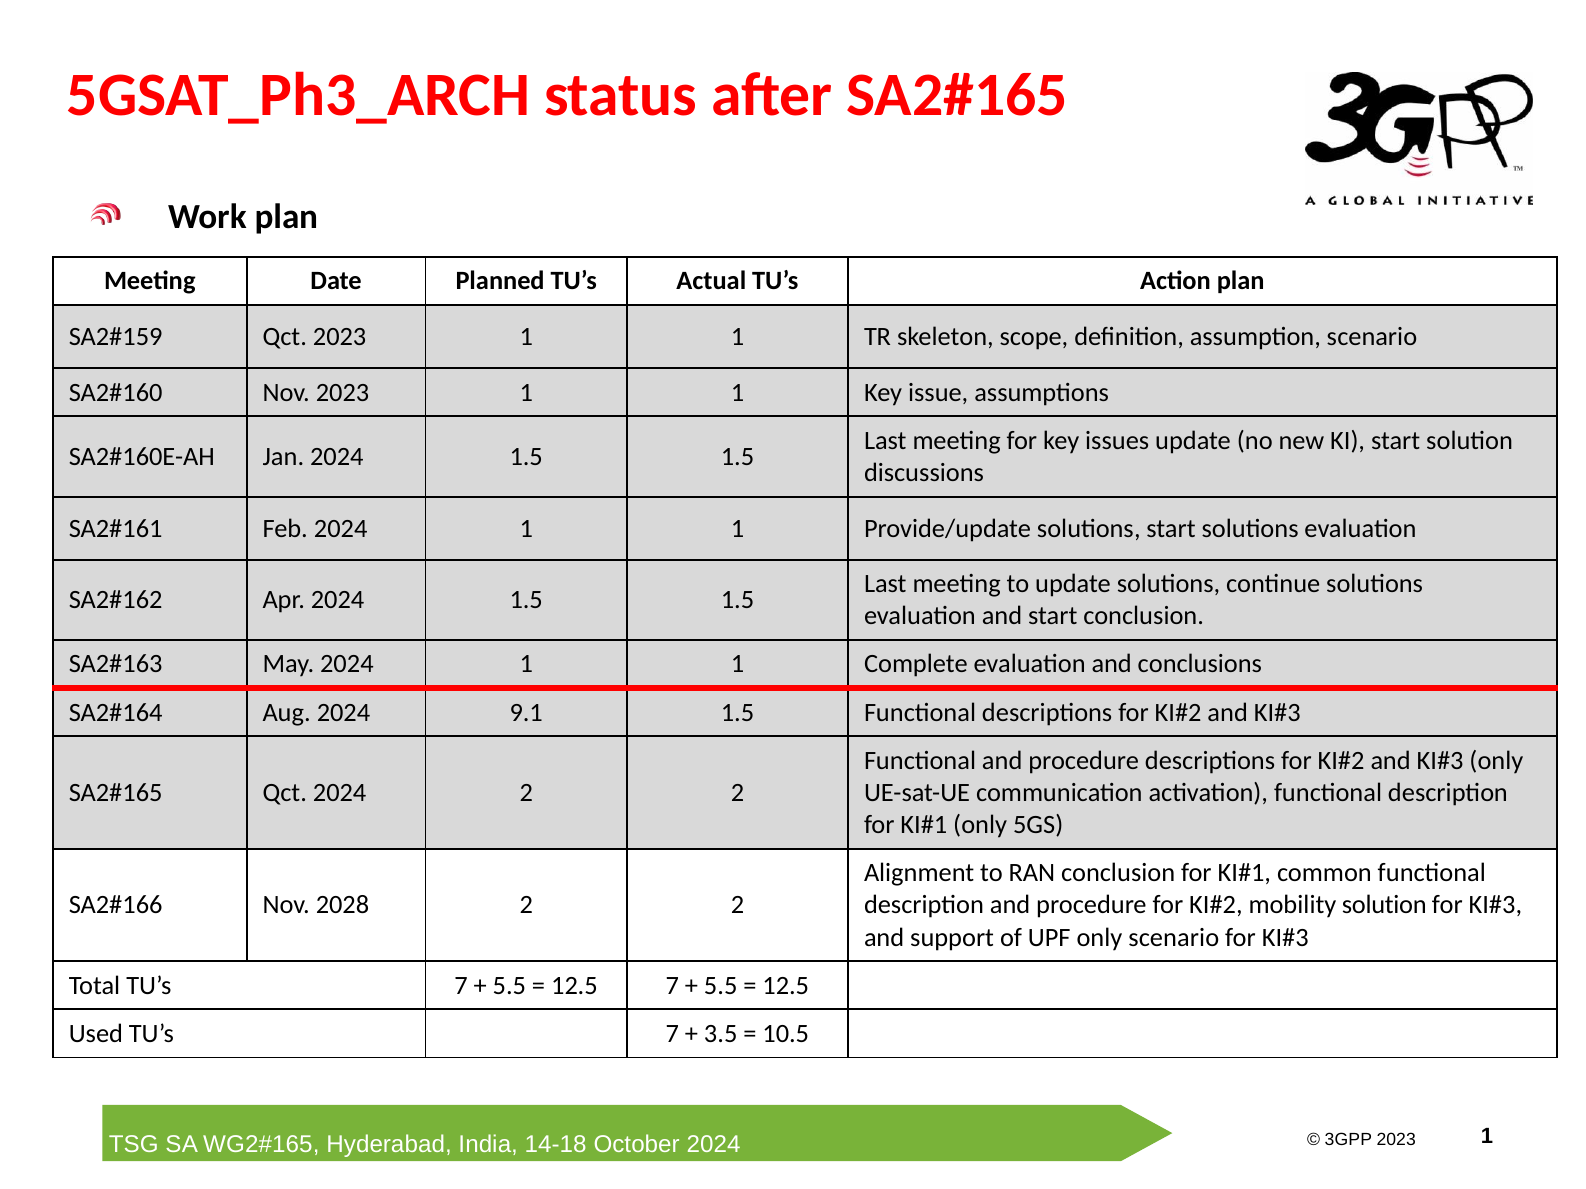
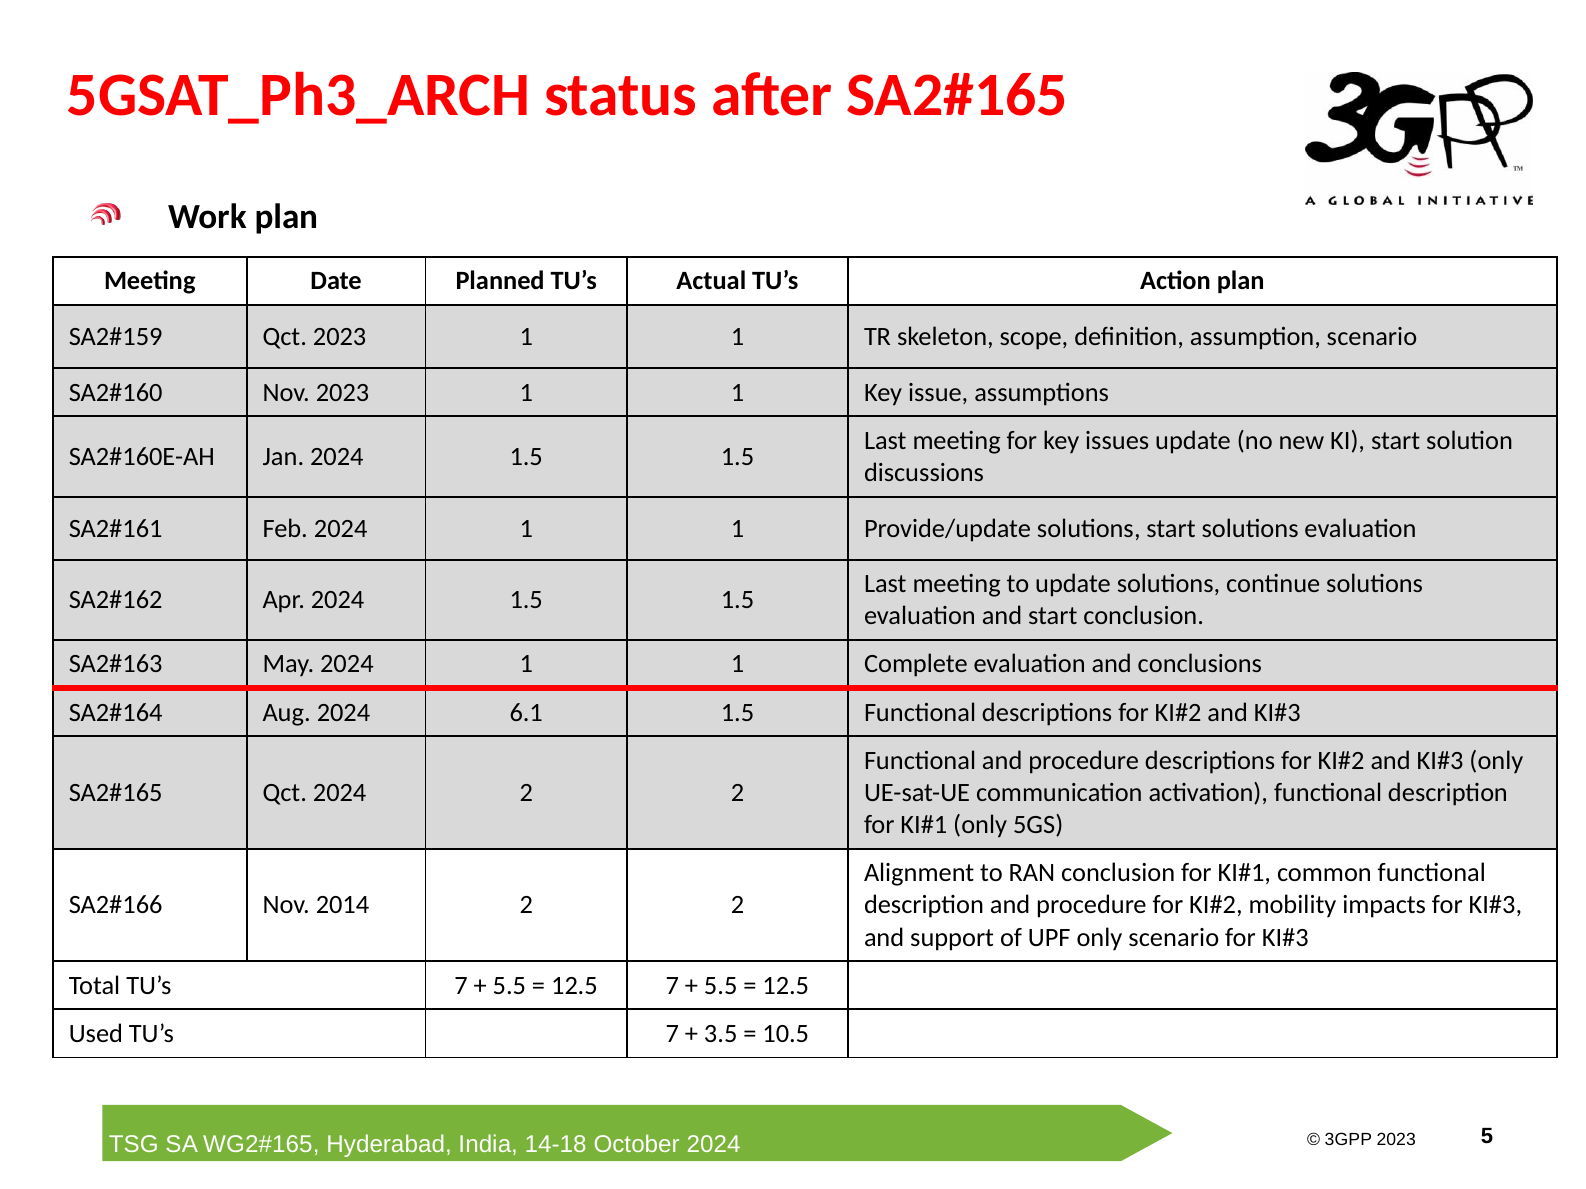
9.1: 9.1 -> 6.1 (526, 713)
2028: 2028 -> 2014 (342, 906)
mobility solution: solution -> impacts (1384, 906)
1: 1 -> 5 (1487, 1137)
